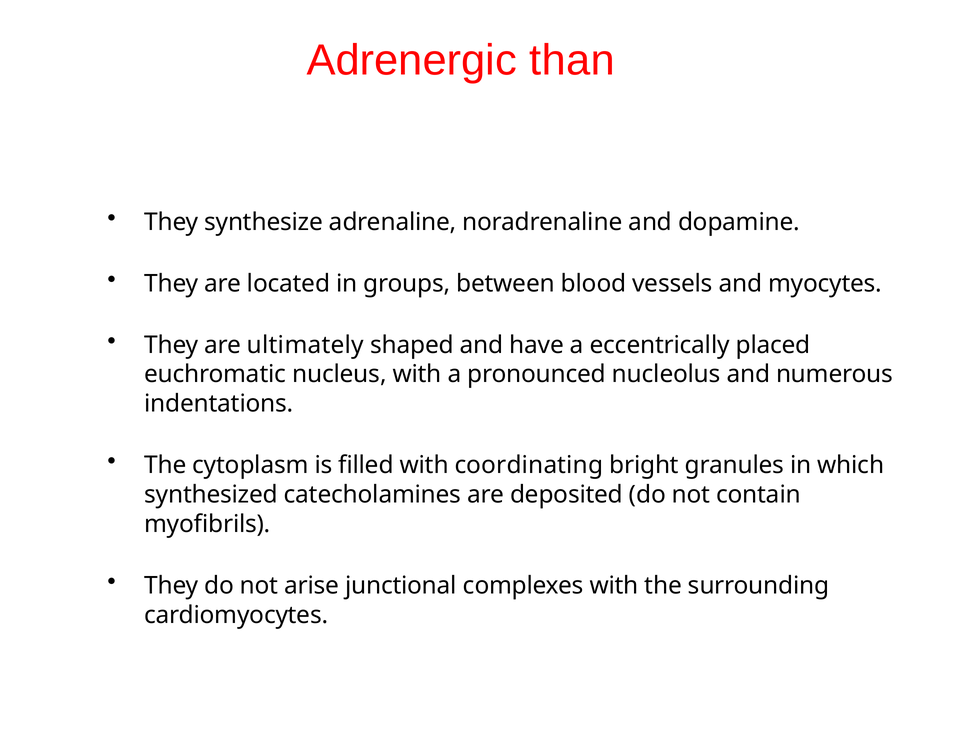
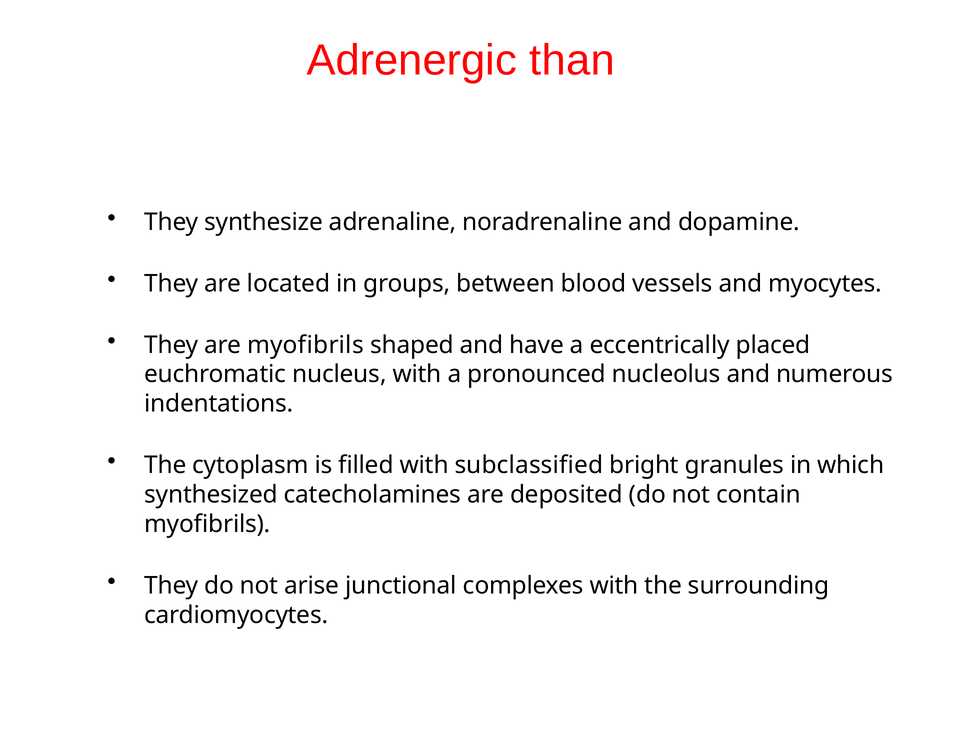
are ultimately: ultimately -> myofibrils (305, 345)
coordinating: coordinating -> subclassified (529, 465)
